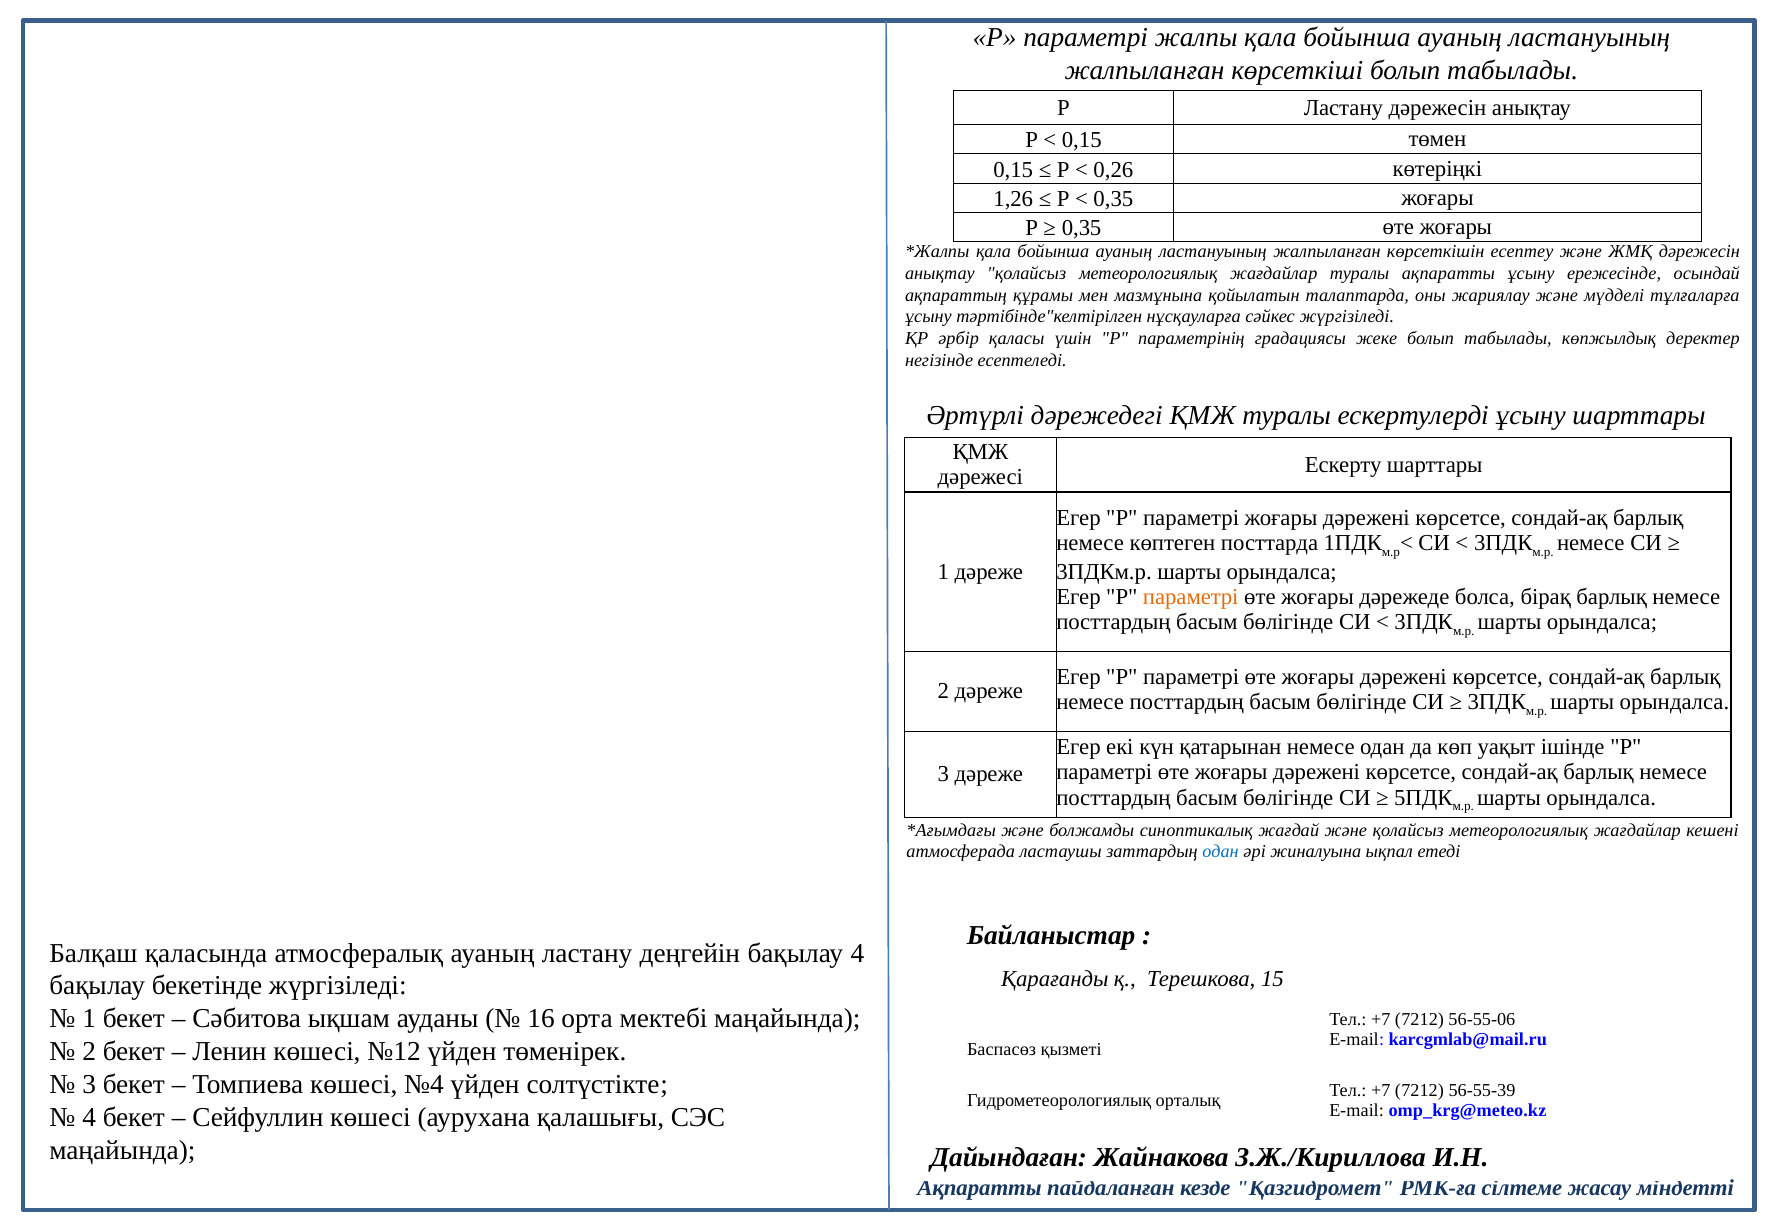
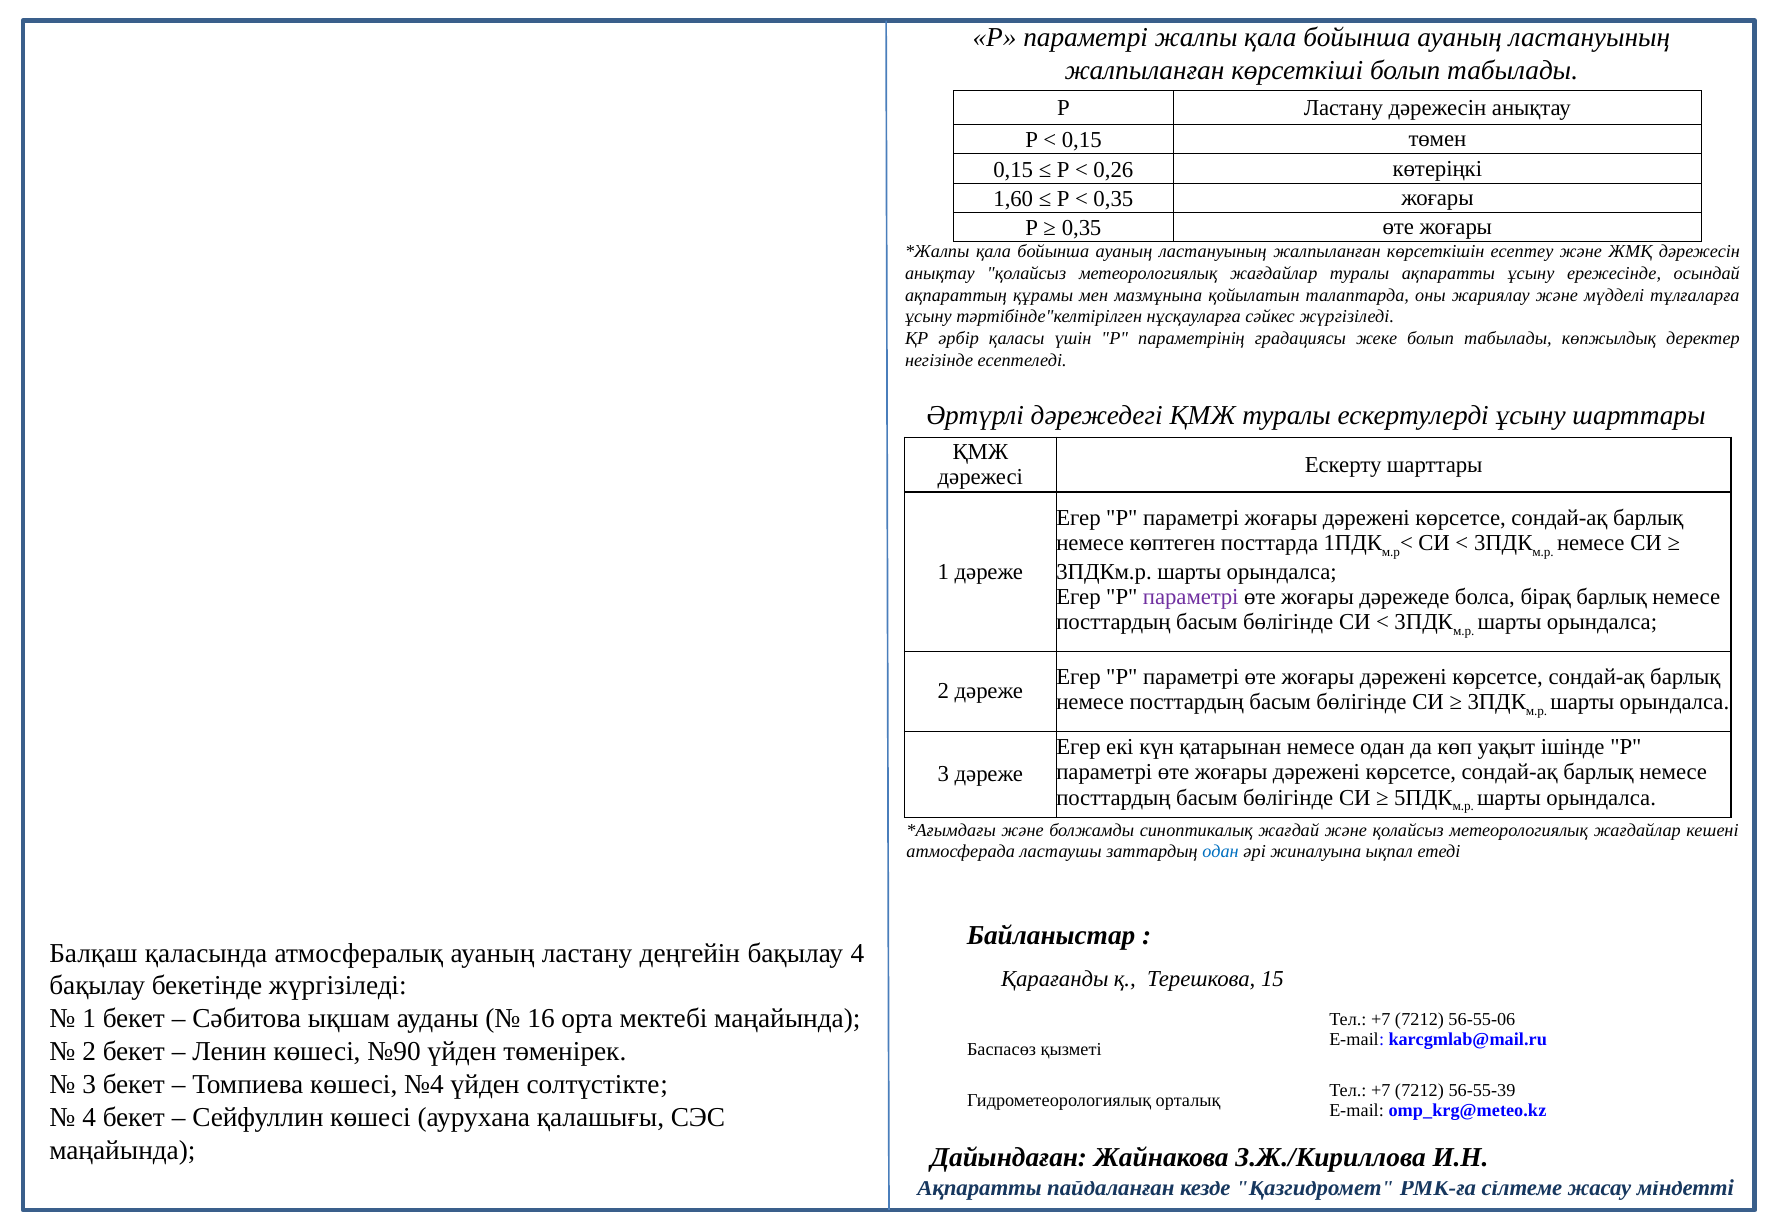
1,26: 1,26 -> 1,60 (1013, 199)
параметрі colour: orange -> purple (1191, 597)
№12: №12 -> №90 (394, 1051)
